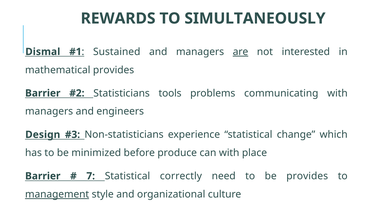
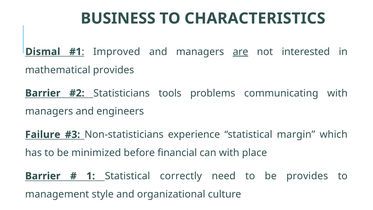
REWARDS: REWARDS -> BUSINESS (118, 18)
SIMULTANEOUSLY: SIMULTANEOUSLY -> CHARACTERISTICS (255, 18)
Sustained: Sustained -> Improved (117, 52)
Design: Design -> Failure (43, 134)
change: change -> margin (296, 134)
produce: produce -> financial (177, 153)
7: 7 -> 1 (91, 176)
management underline: present -> none (57, 194)
